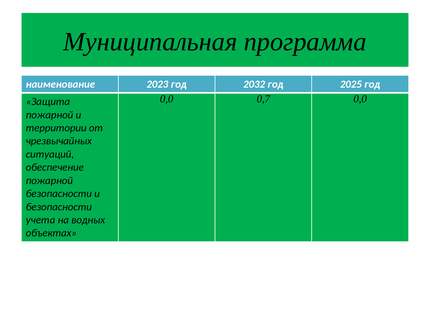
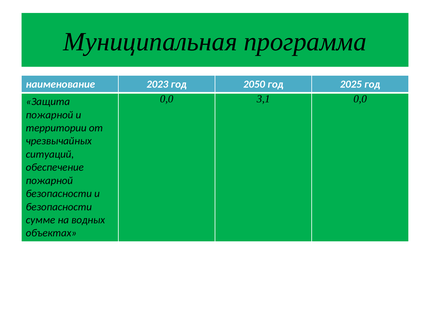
2032: 2032 -> 2050 (254, 84)
0,7: 0,7 -> 3,1 (263, 99)
учета: учета -> сумме (41, 220)
